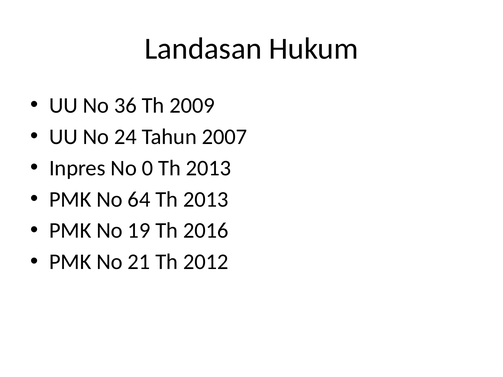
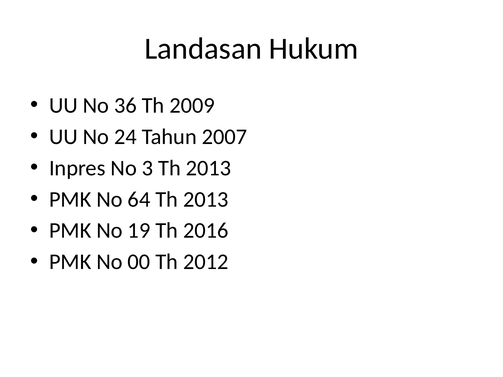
0: 0 -> 3 (148, 168)
21: 21 -> 00 (139, 262)
